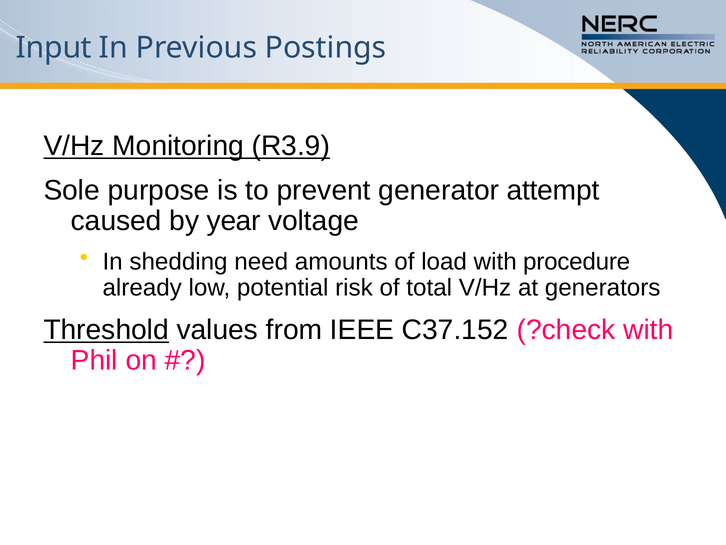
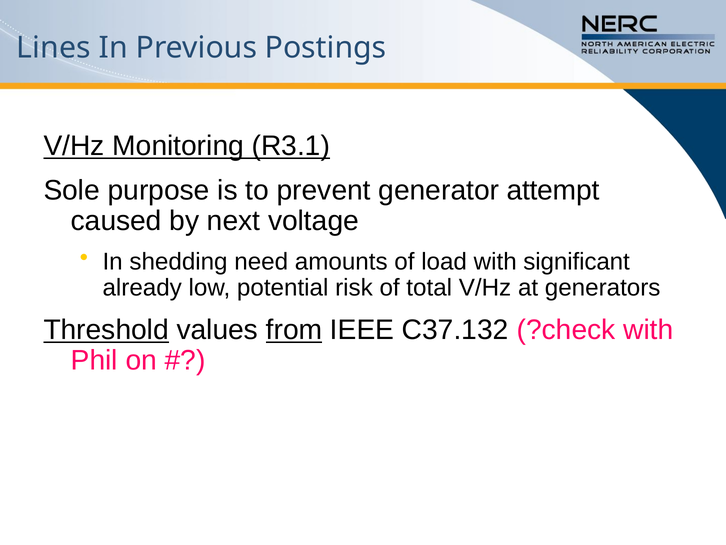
Input: Input -> Lines (54, 47)
R3.9: R3.9 -> R3.1 (291, 146)
year: year -> next (234, 221)
procedure: procedure -> significant (577, 261)
from underline: none -> present (294, 330)
C37.152: C37.152 -> C37.132 (455, 330)
